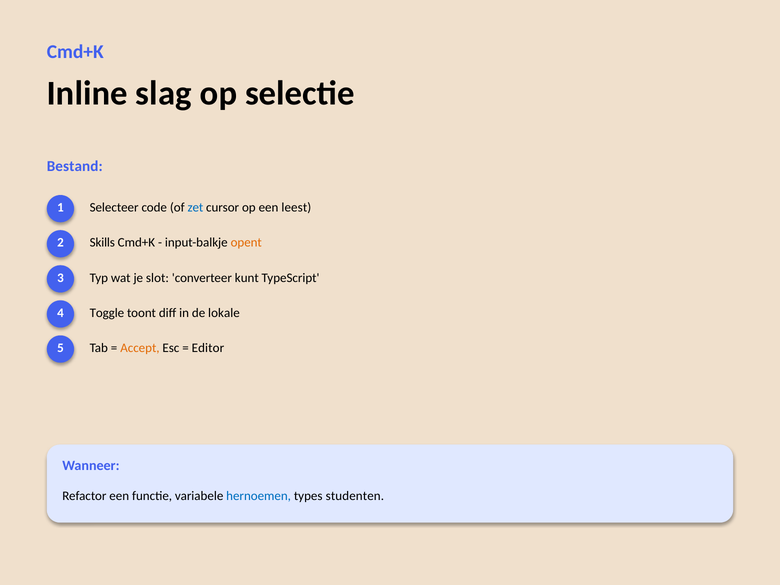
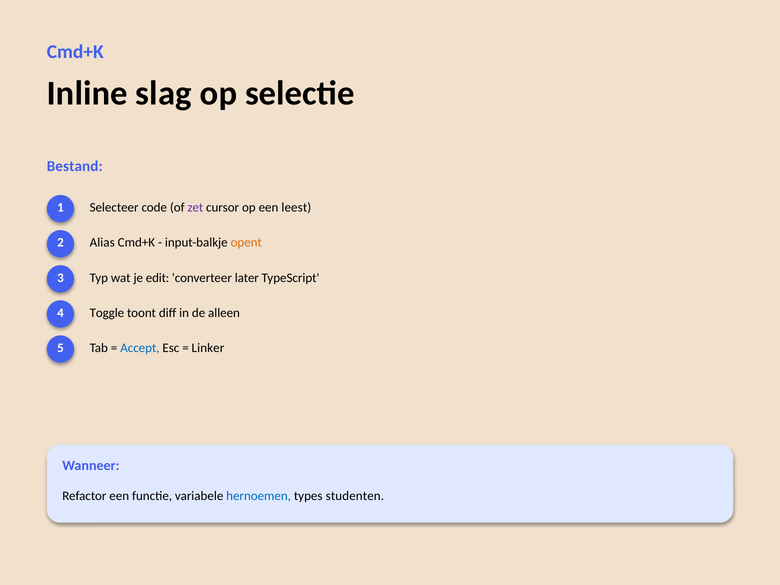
zet colour: blue -> purple (195, 208)
Skills: Skills -> Alias (102, 243)
slot: slot -> edit (158, 278)
kunt: kunt -> later (247, 278)
lokale: lokale -> alleen (224, 313)
Accept colour: orange -> blue (140, 348)
Editor: Editor -> Linker (208, 348)
